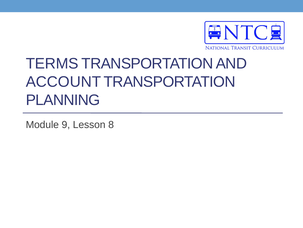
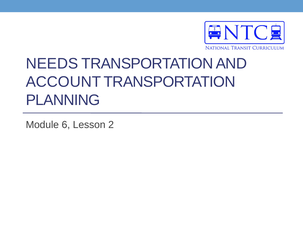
TERMS: TERMS -> NEEDS (52, 63)
9: 9 -> 6 (66, 124)
8: 8 -> 2 (111, 124)
